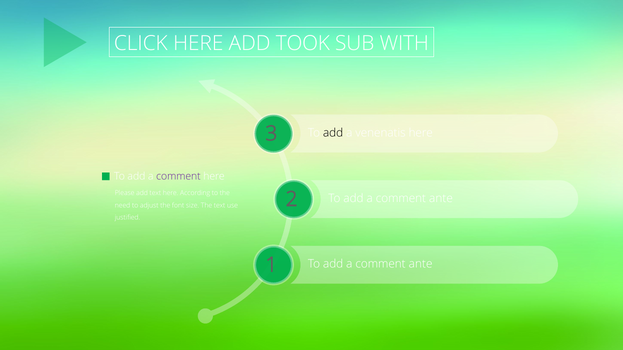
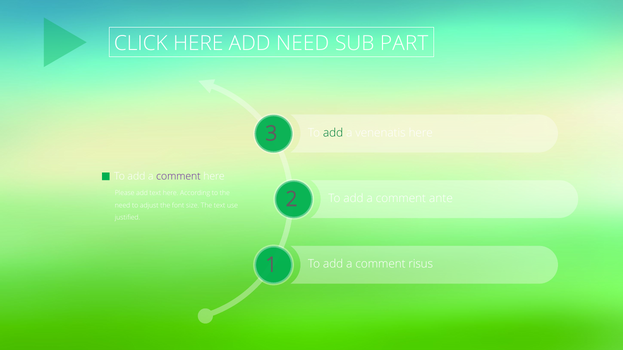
ADD TOOK: TOOK -> NEED (303, 44)
WITH: WITH -> PART (404, 44)
add colour: black -> green (333, 133)
ante: ante -> risus (421, 264)
